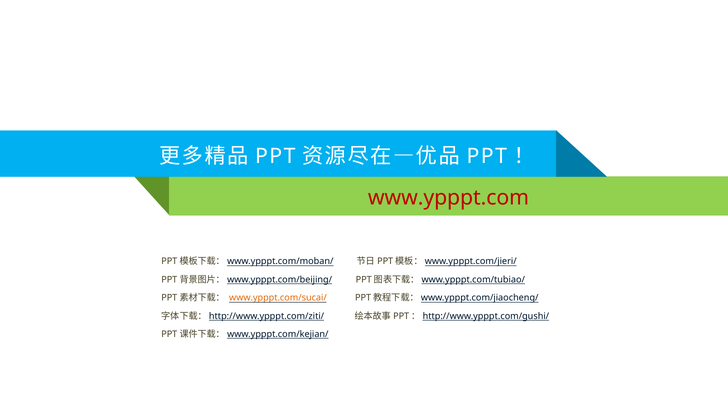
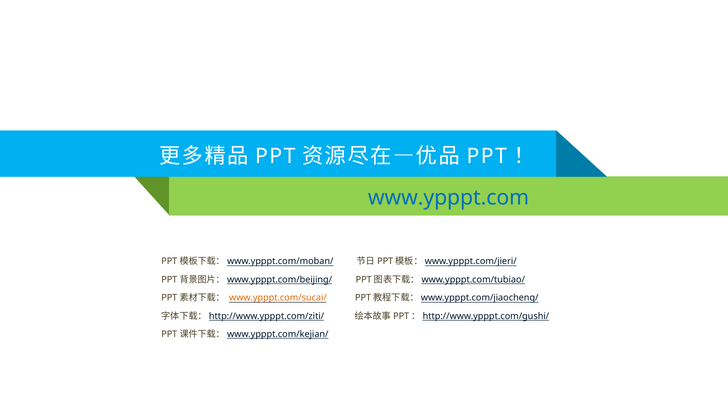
www.ypppt.com colour: red -> blue (448, 197)
